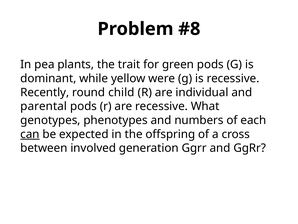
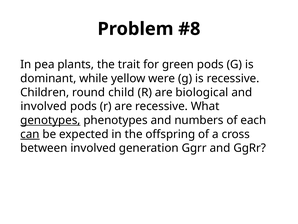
Recently: Recently -> Children (45, 92)
individual: individual -> biological (202, 92)
parental: parental -> involved (44, 106)
genotypes underline: none -> present (50, 120)
